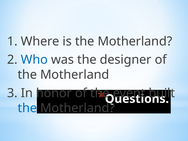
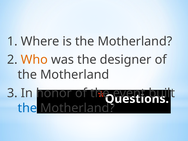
Who colour: blue -> orange (34, 60)
